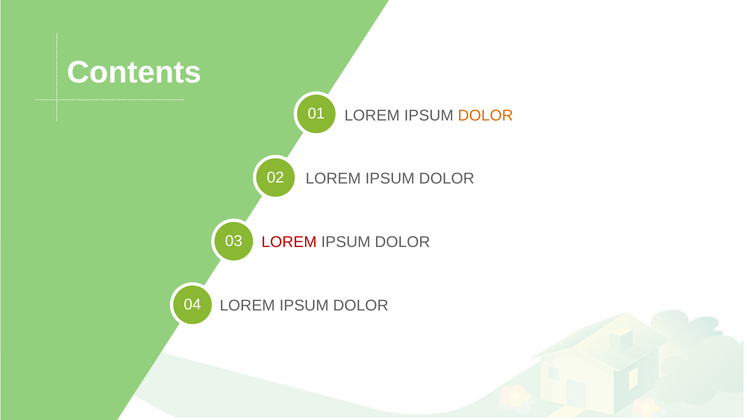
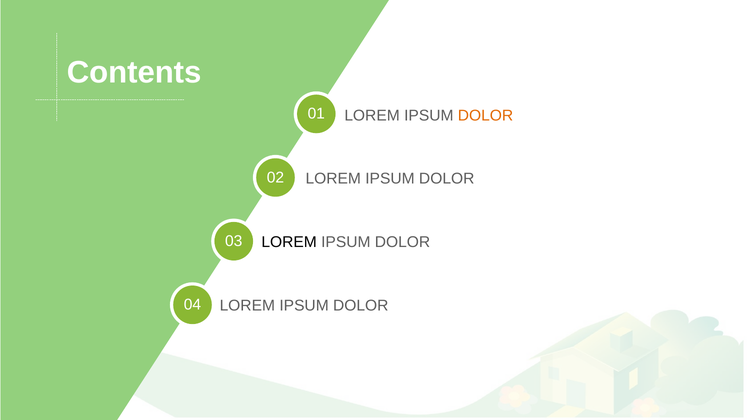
LOREM colour: red -> black (289, 242)
